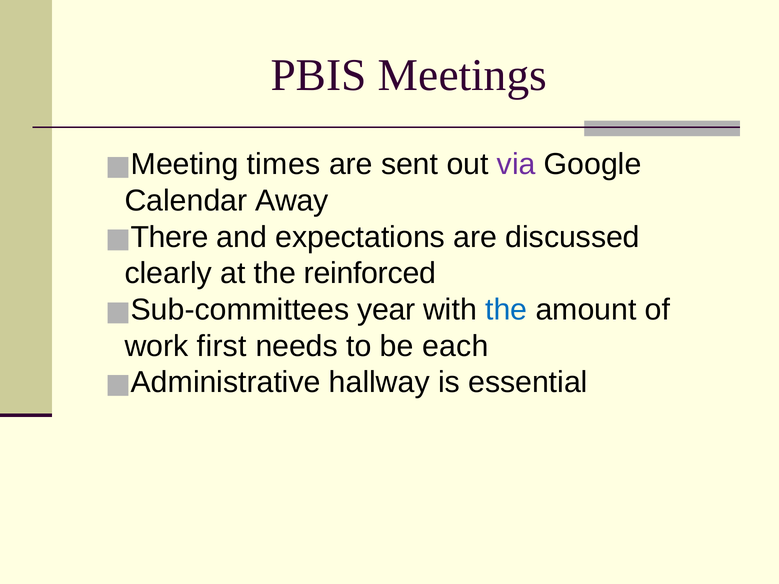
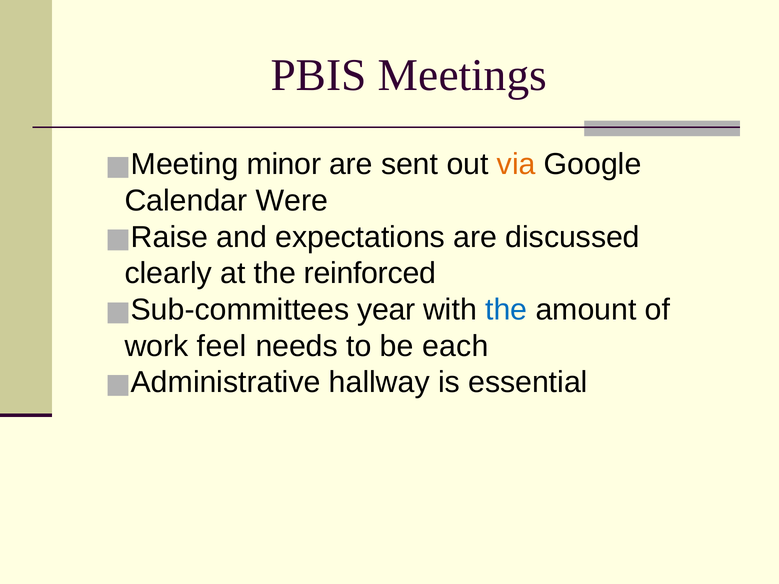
times: times -> minor (284, 164)
via colour: purple -> orange (516, 164)
Away: Away -> Were (292, 201)
There: There -> Raise (170, 237)
first: first -> feel (222, 346)
